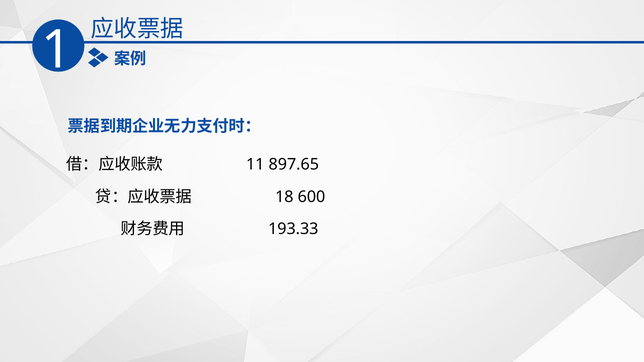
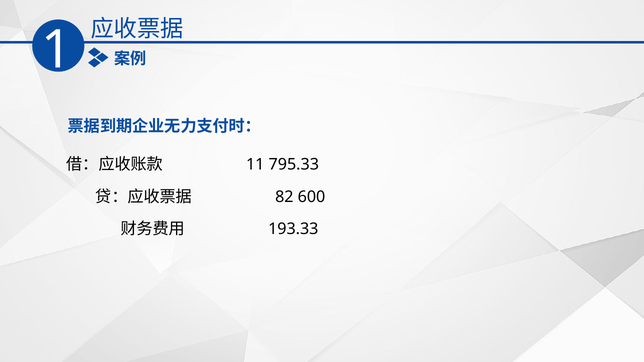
897.65: 897.65 -> 795.33 (294, 165)
18: 18 -> 82 (284, 197)
